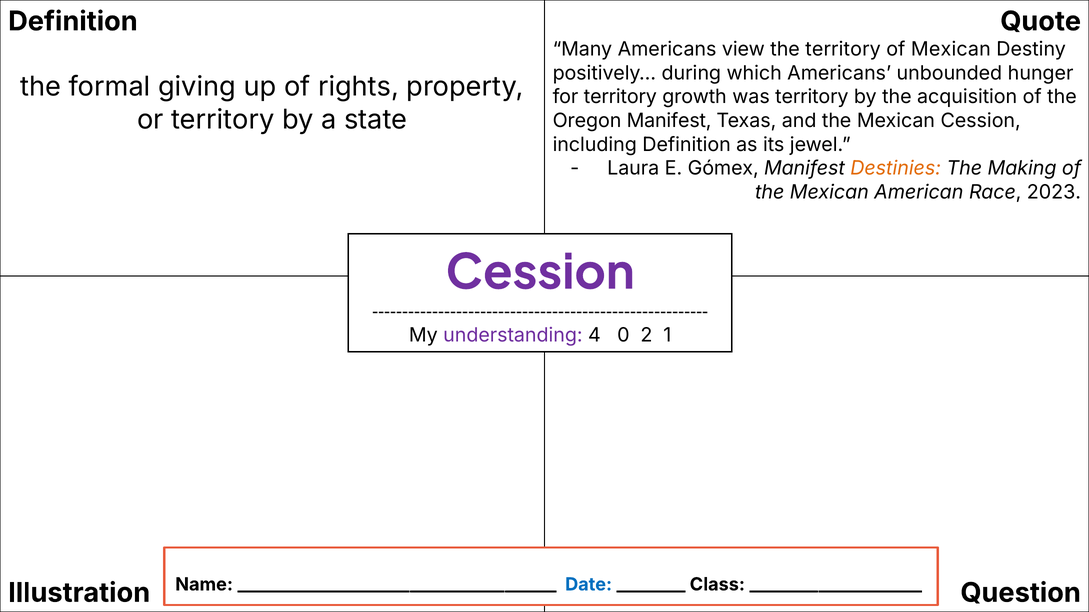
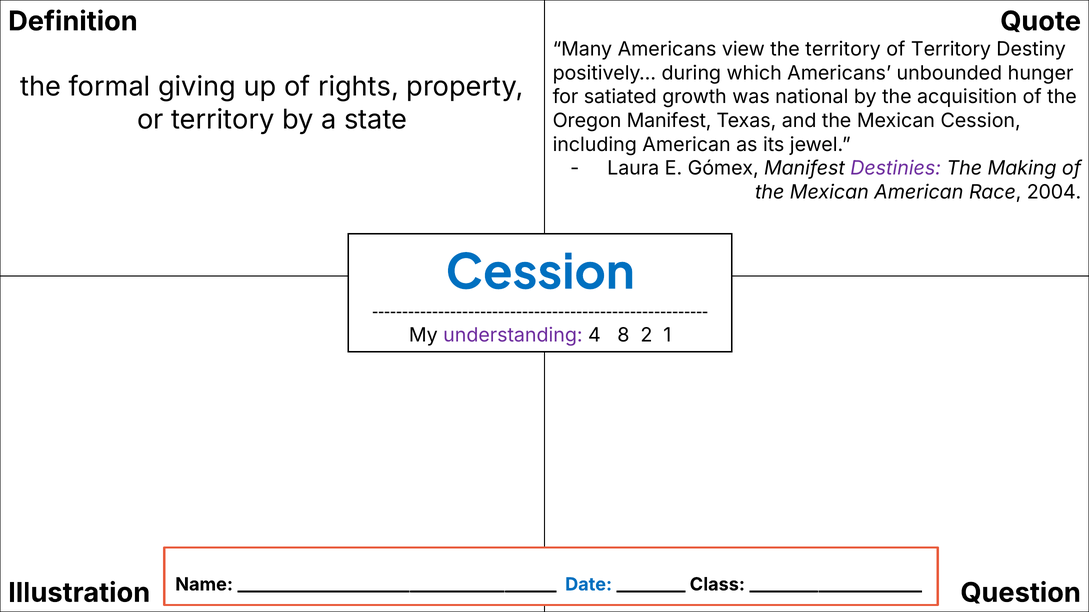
of Mexican: Mexican -> Territory (951, 49)
for territory: territory -> satiated (620, 97)
was territory: territory -> national (812, 97)
including Definition: Definition -> American (687, 145)
Destinies colour: orange -> purple (896, 168)
2023: 2023 -> 2004 (1054, 192)
Cession colour: purple -> blue (540, 273)
0: 0 -> 8 (623, 335)
